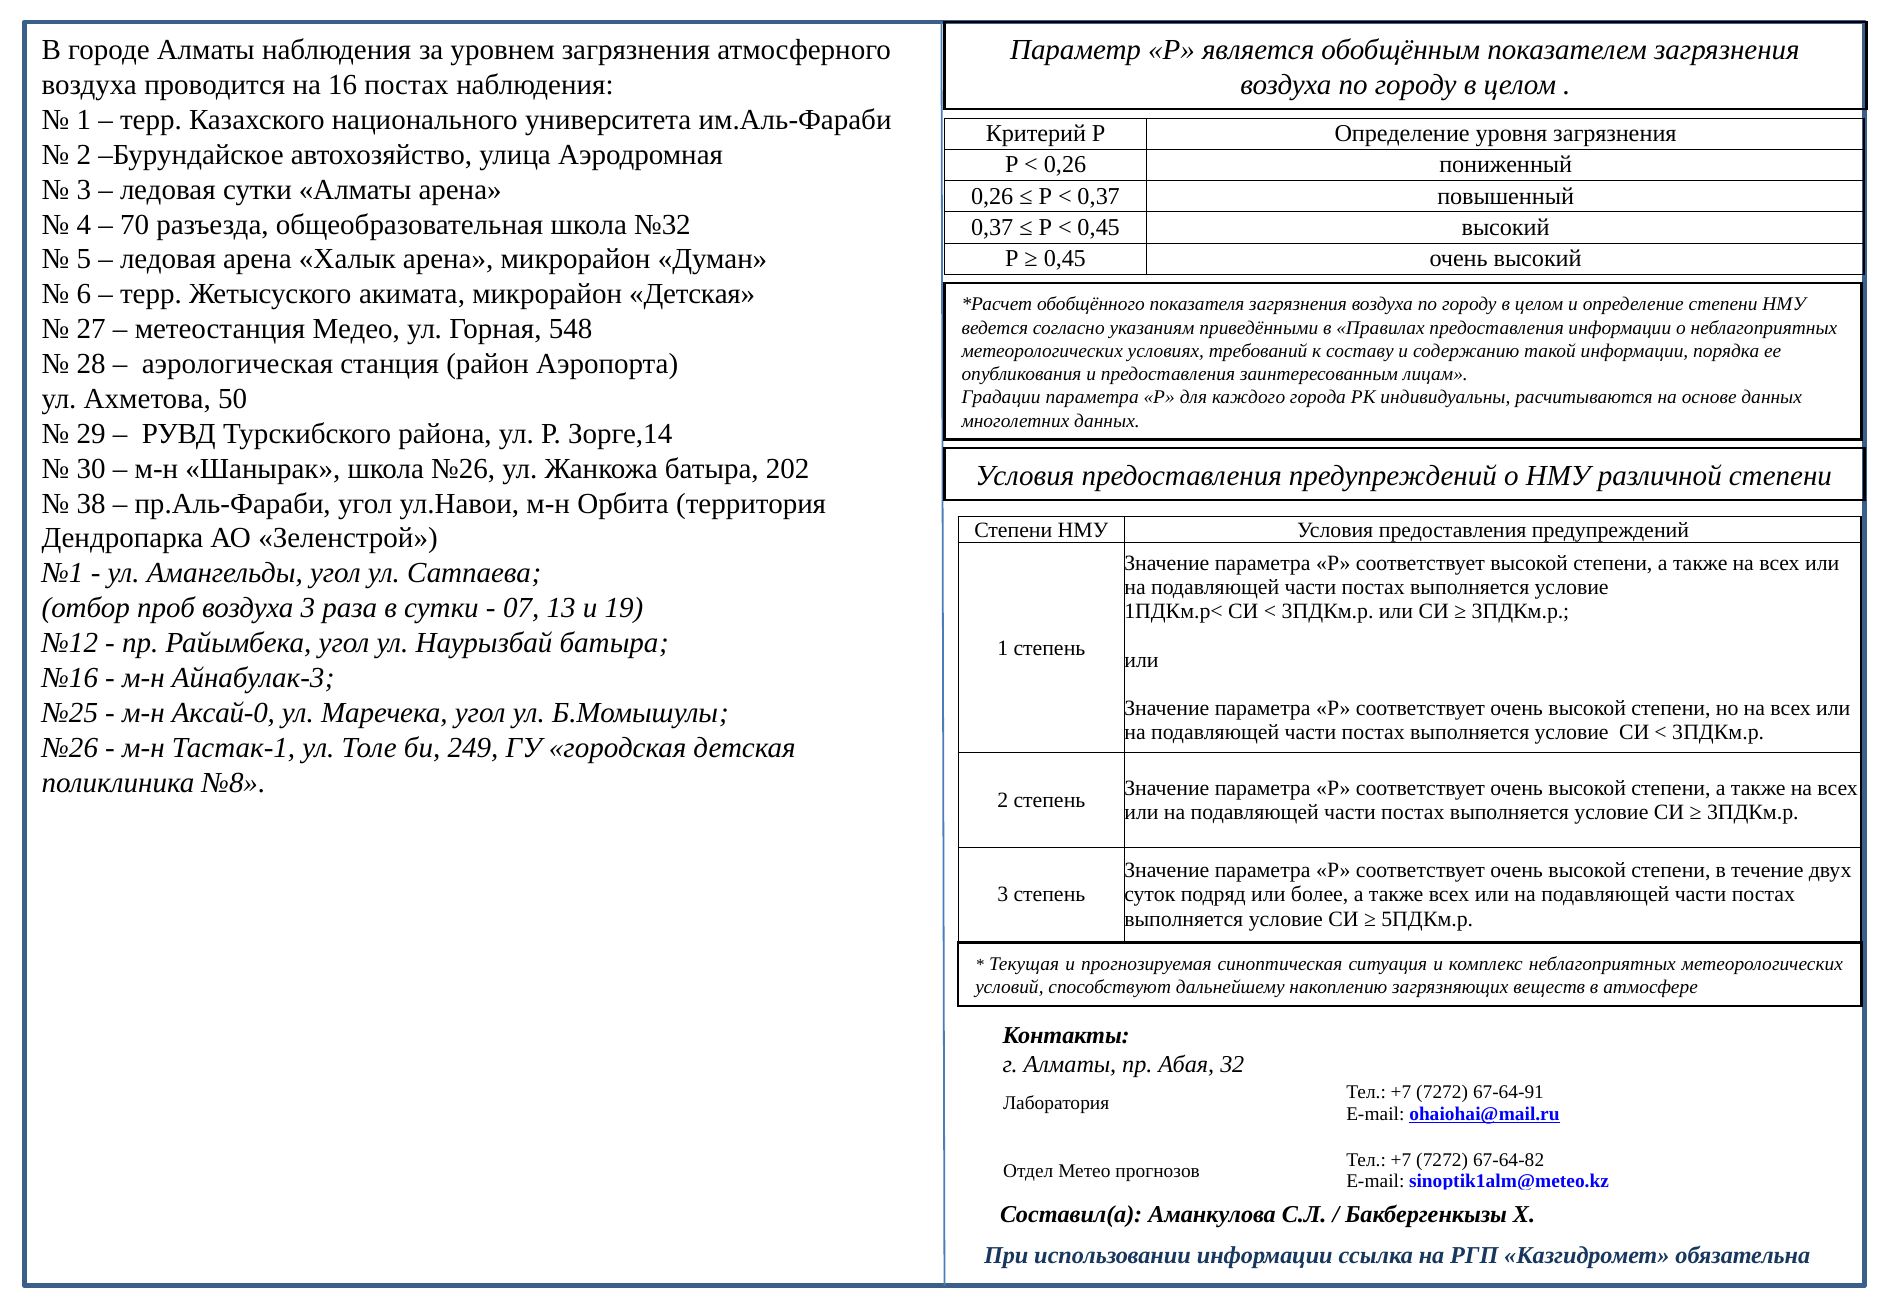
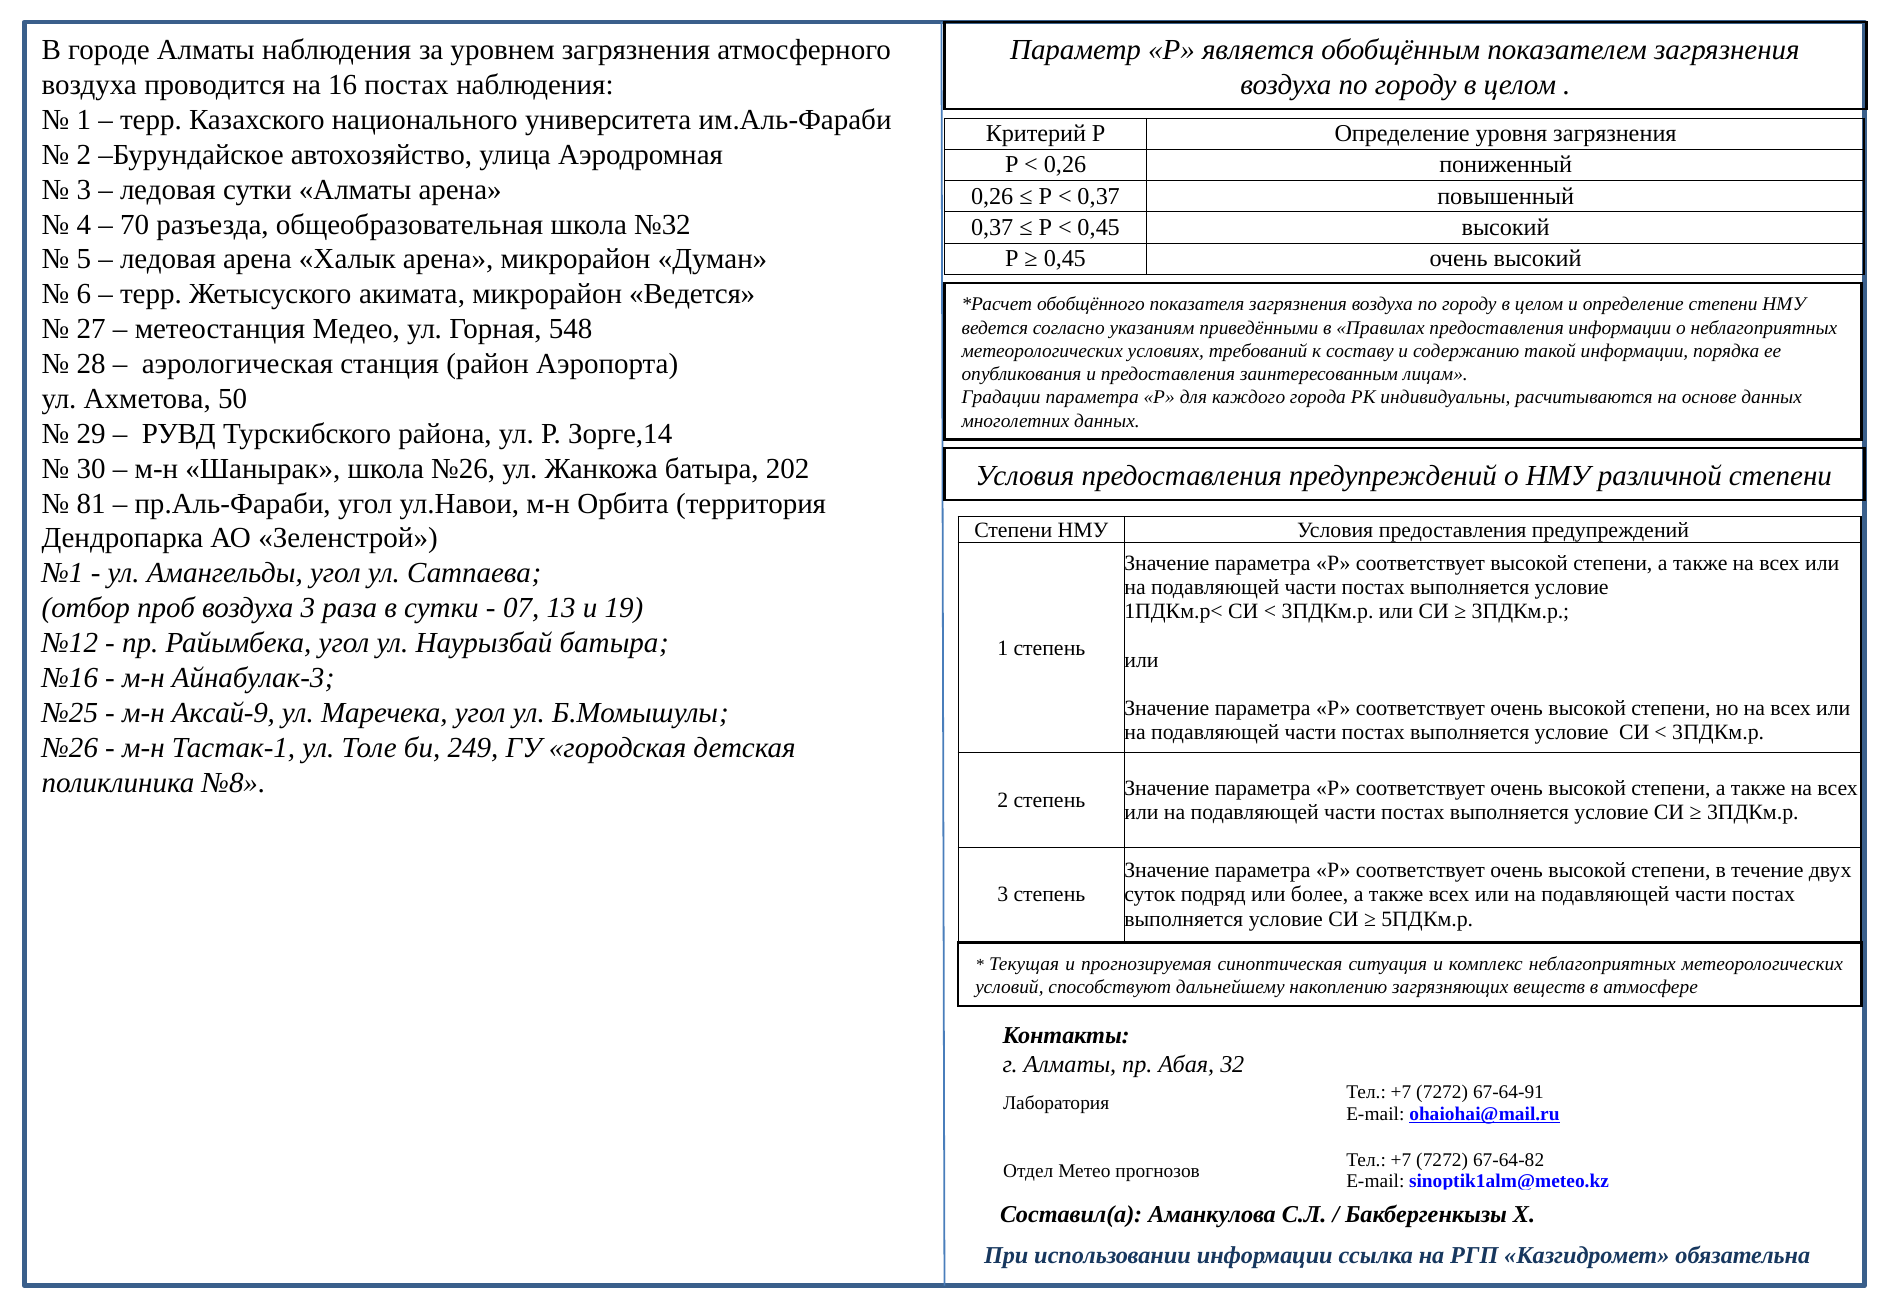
микрорайон Детская: Детская -> Ведется (692, 294)
38: 38 -> 81 (91, 503)
Аксай-0: Аксай-0 -> Аксай-9 (223, 713)
